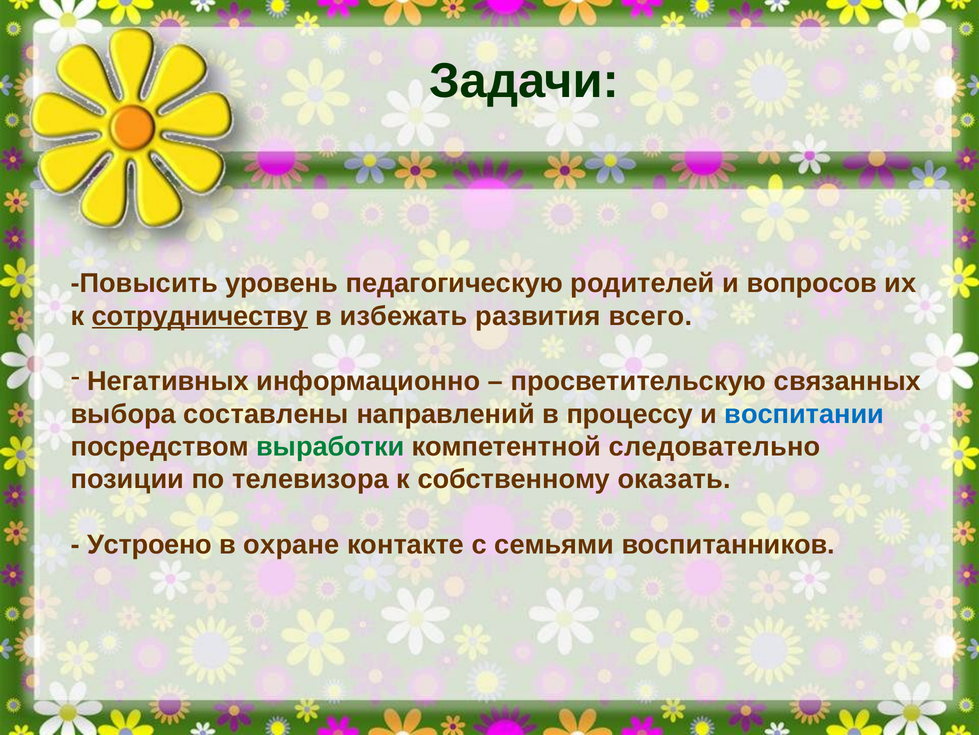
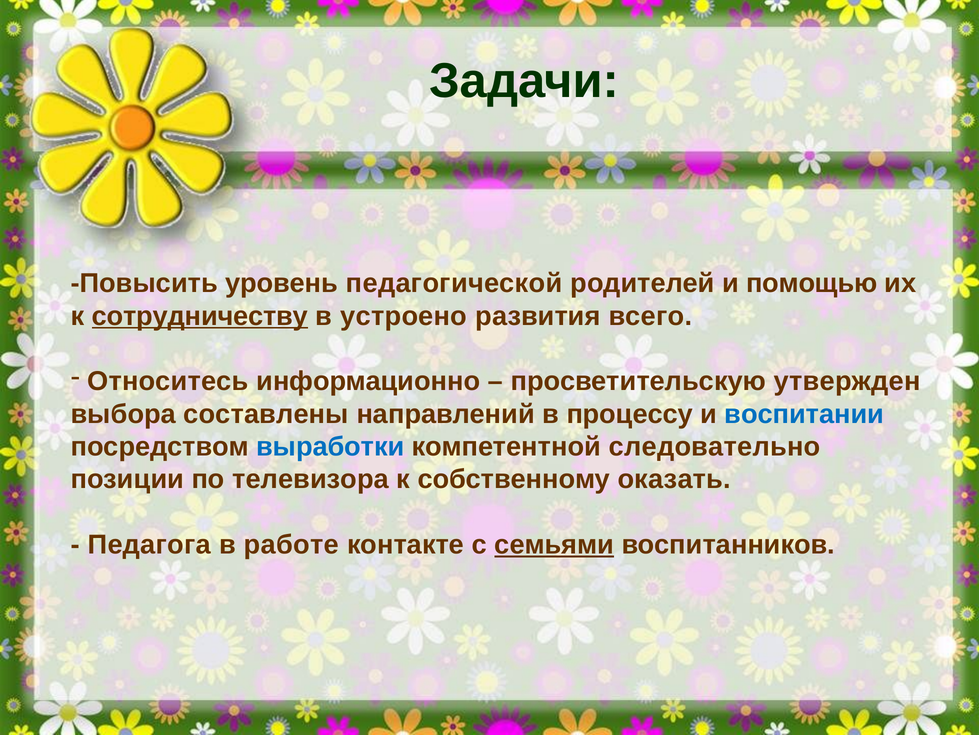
педагогическую: педагогическую -> педагогической (454, 283)
вопросов: вопросов -> помощью (812, 283)
избежать: избежать -> устроено (404, 316)
Негативных: Негативных -> Относитесь (168, 381)
связанных: связанных -> утвержден (847, 381)
выработки colour: green -> blue (330, 446)
Устроено: Устроено -> Педагога (149, 544)
охране: охране -> работе (291, 544)
семьями underline: none -> present (554, 544)
